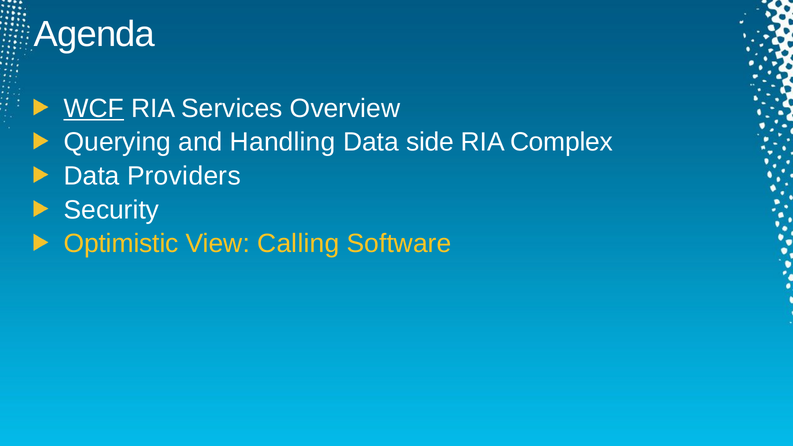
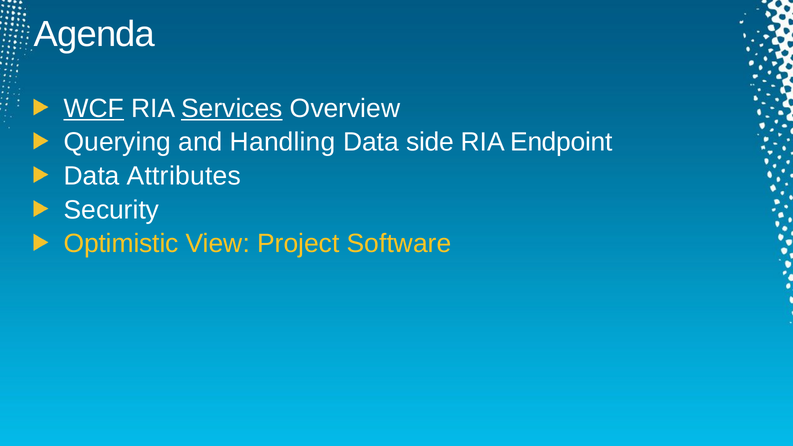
Services underline: none -> present (232, 108)
Complex: Complex -> Endpoint (561, 142)
Providers: Providers -> Attributes (184, 176)
Calling: Calling -> Project (298, 244)
